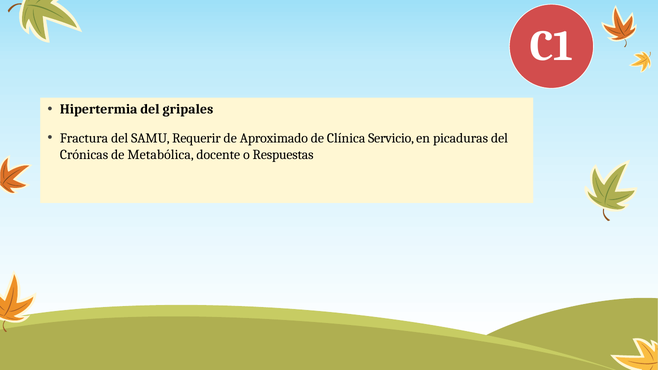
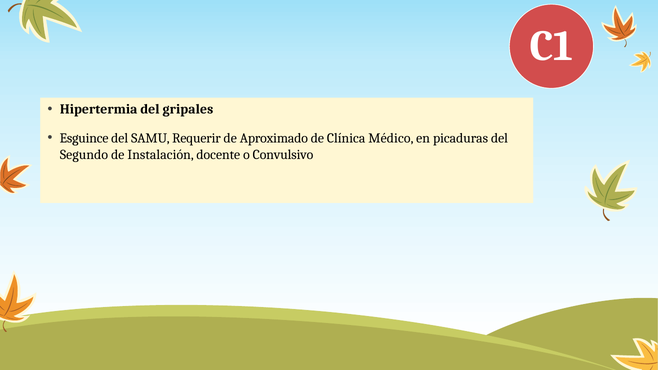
Fractura: Fractura -> Esguince (84, 138)
Servicio: Servicio -> Médico (391, 138)
Crónicas: Crónicas -> Segundo (84, 155)
Metabólica: Metabólica -> Instalación (161, 155)
Respuestas: Respuestas -> Convulsivo (283, 155)
